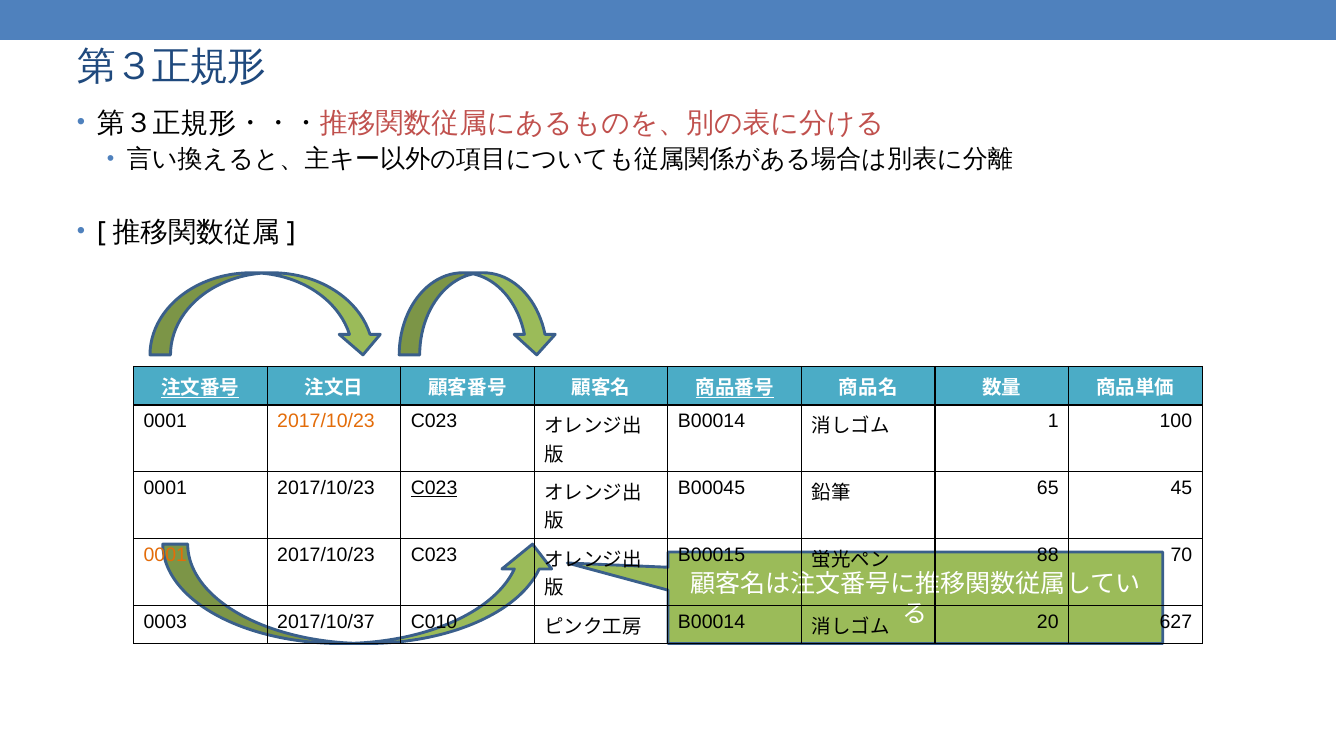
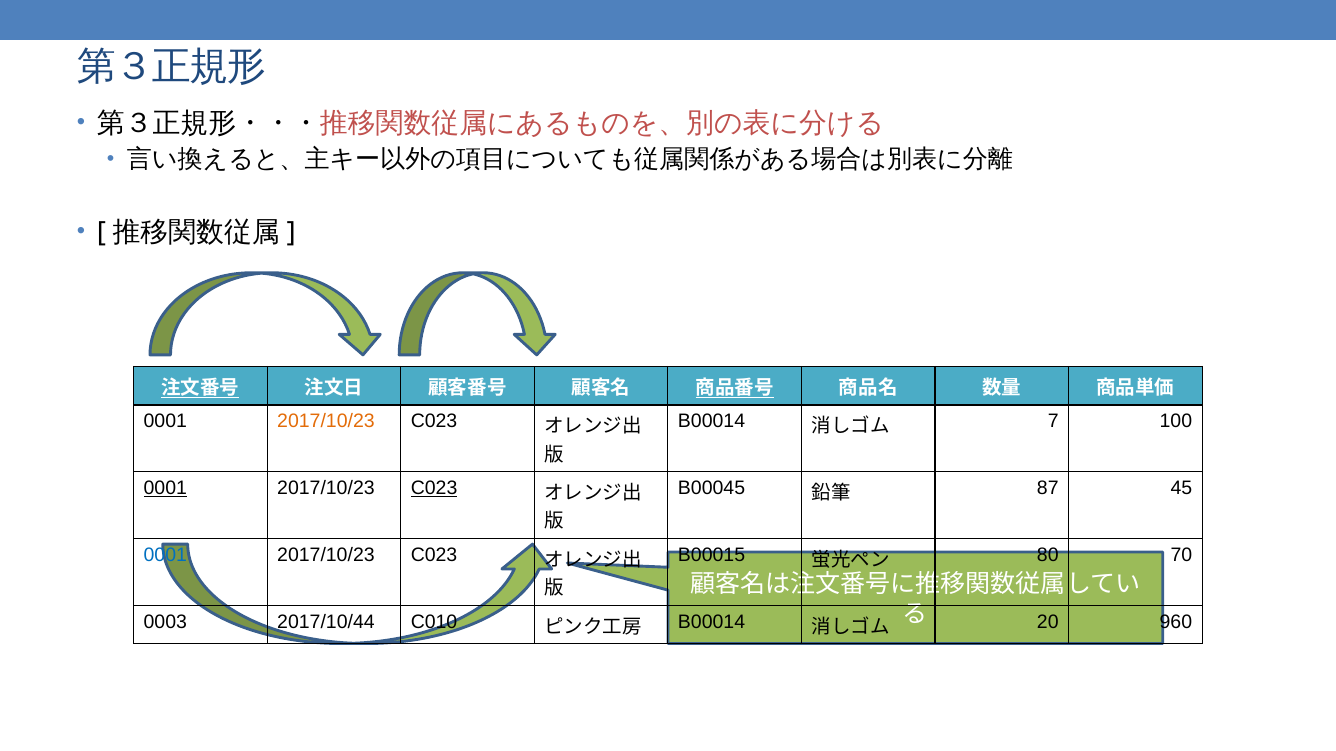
1: 1 -> 7 (1053, 422)
0001 underline: none -> present (165, 488)
65: 65 -> 87 (1048, 488)
0001 colour: orange -> blue (165, 555)
88: 88 -> 80 (1048, 555)
2017/10/37: 2017/10/37 -> 2017/10/44 (326, 622)
627: 627 -> 960 (1176, 622)
